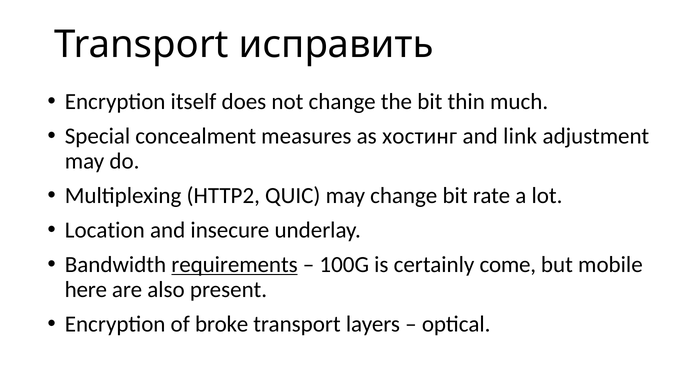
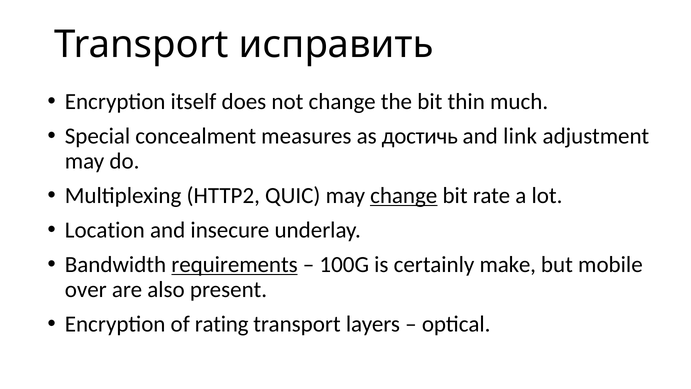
хостинг: хостинг -> достичь (420, 136)
change underline: none -> present (404, 195)
come: come -> make (508, 264)
here: here -> over (86, 289)
broke: broke -> rating (222, 324)
